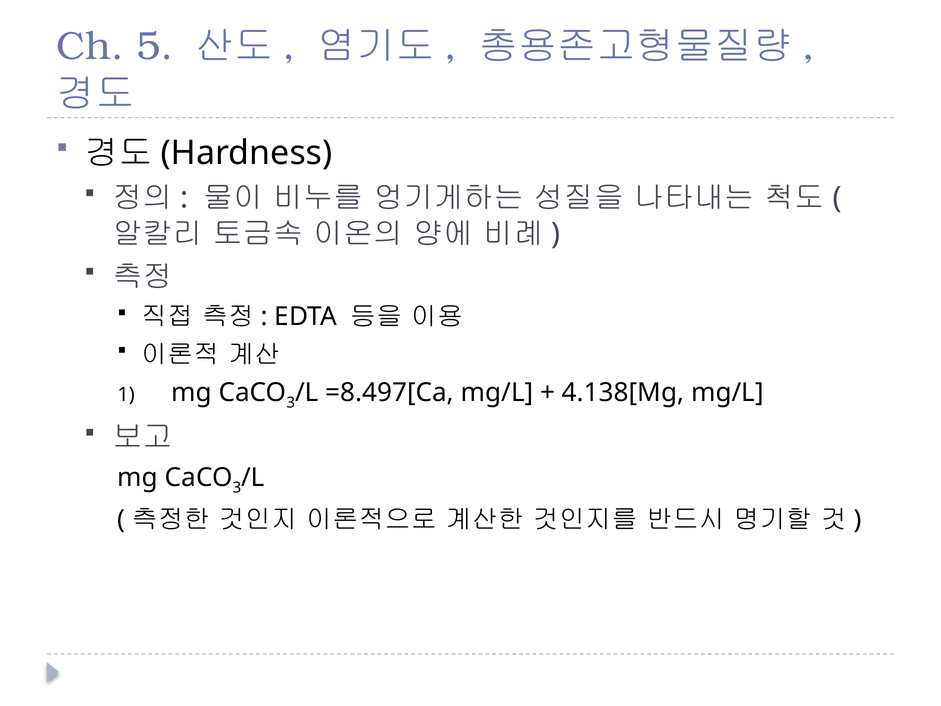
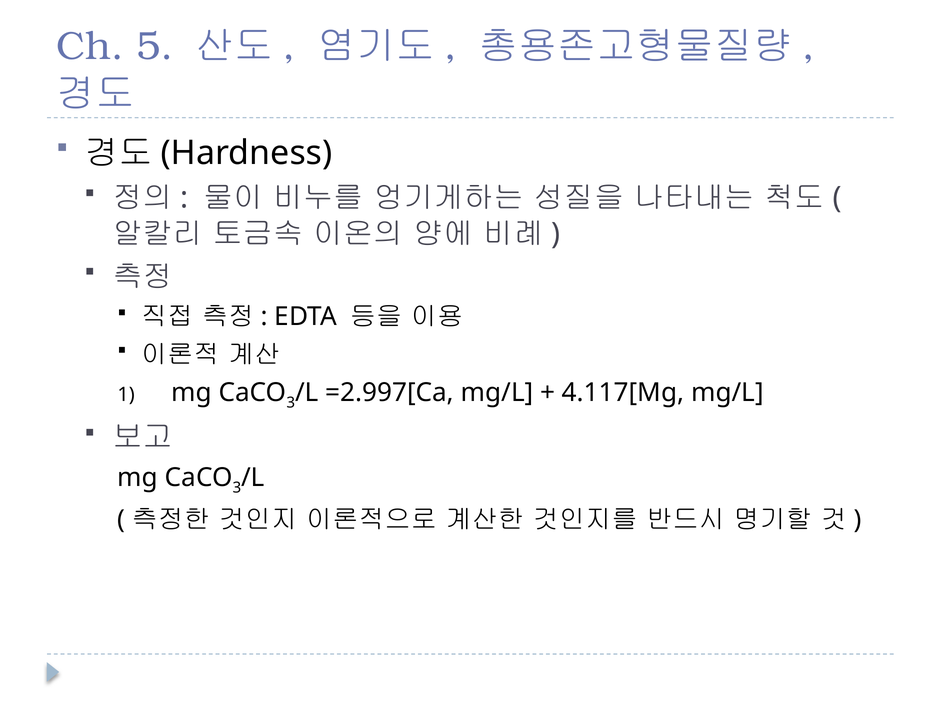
=8.497[Ca: =8.497[Ca -> =2.997[Ca (390, 392)
4.138[Mg: 4.138[Mg -> 4.117[Mg (623, 392)
